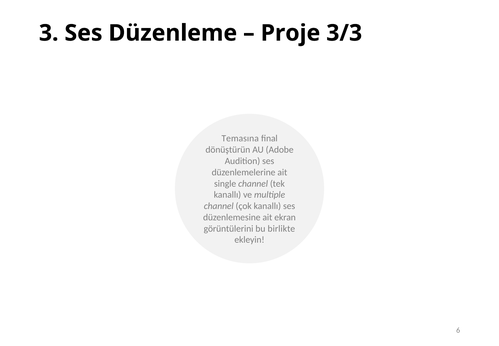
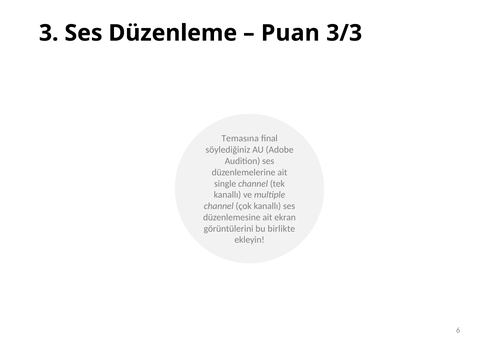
Proje: Proje -> Puan (290, 33)
dönüştürün: dönüştürün -> söylediğiniz (228, 150)
